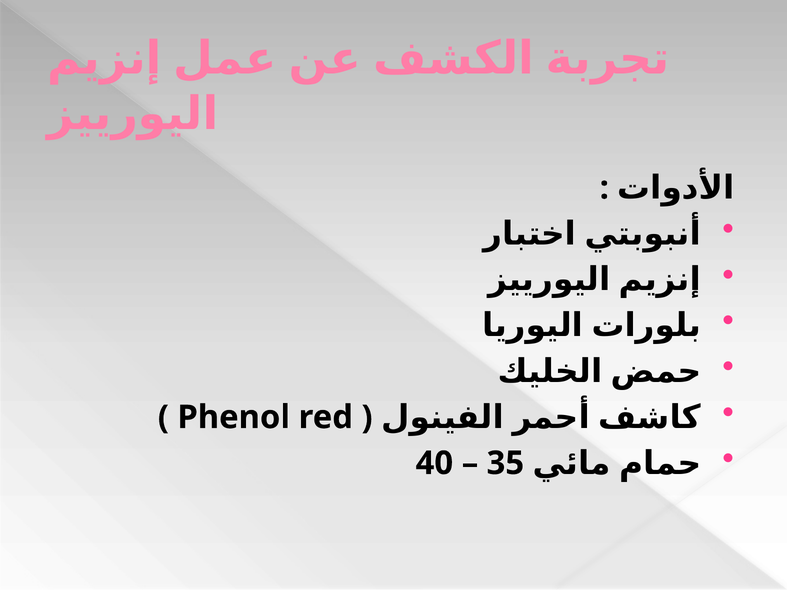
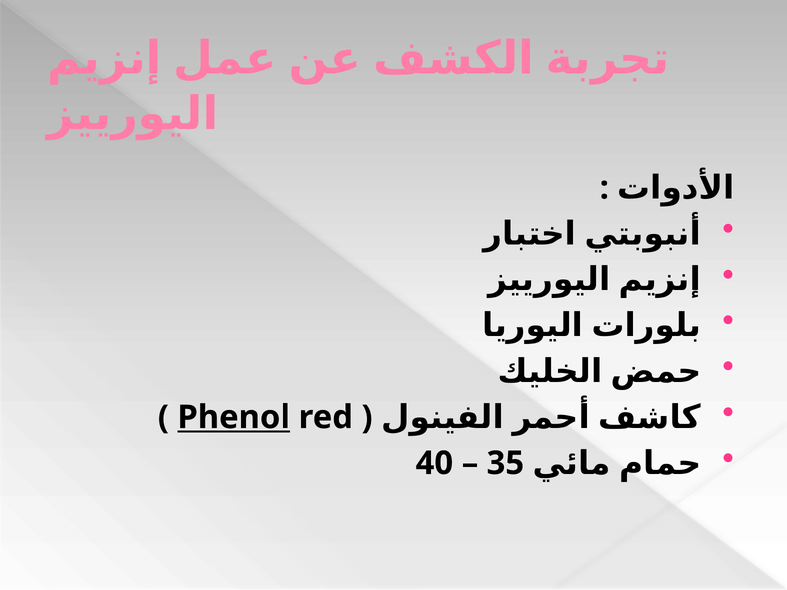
Phenol underline: none -> present (234, 417)
